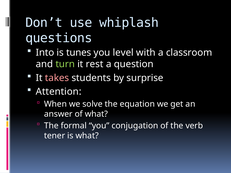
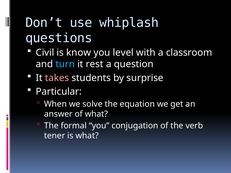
Into: Into -> Civil (45, 53)
tunes: tunes -> know (79, 53)
turn colour: light green -> light blue (65, 64)
Attention: Attention -> Particular (59, 92)
